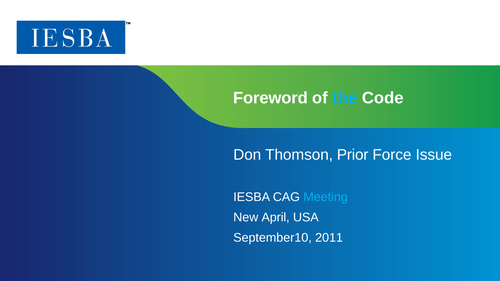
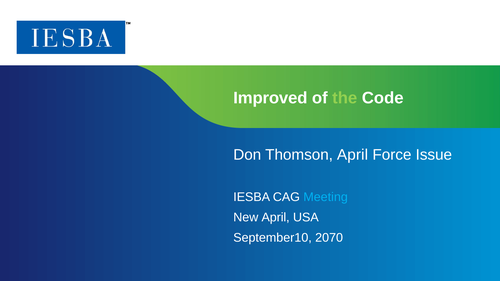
Foreword: Foreword -> Improved (270, 98)
the colour: light blue -> light green (345, 98)
Thomson Prior: Prior -> April (353, 155)
2011: 2011 -> 2070 (329, 238)
